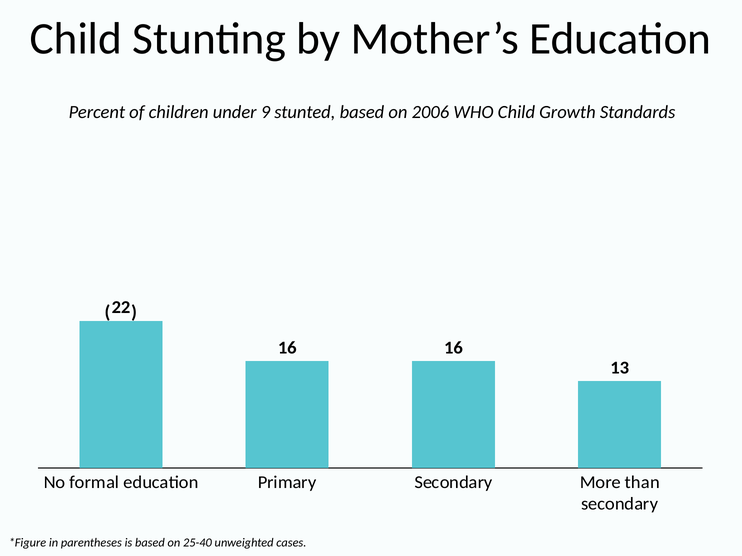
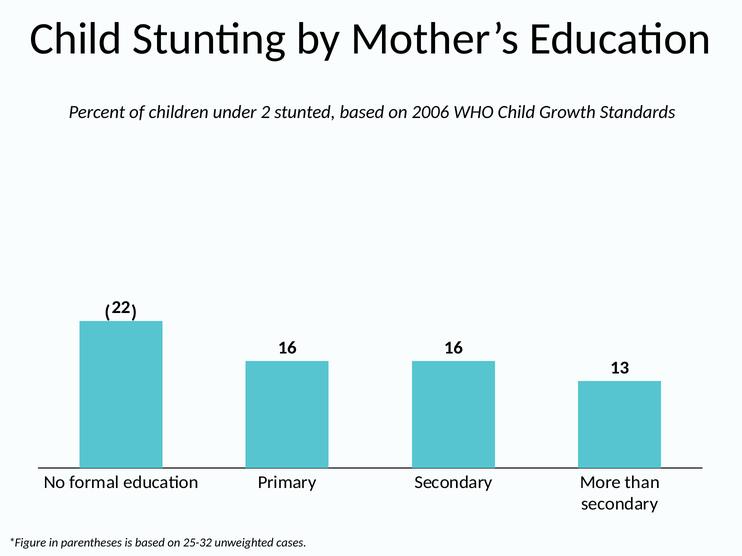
9: 9 -> 2 (265, 112)
25-40: 25-40 -> 25-32 (197, 543)
